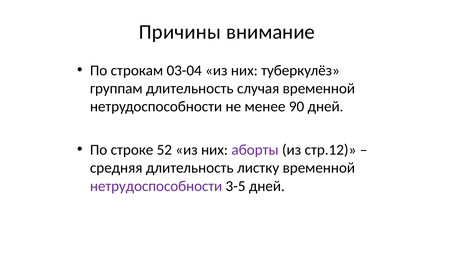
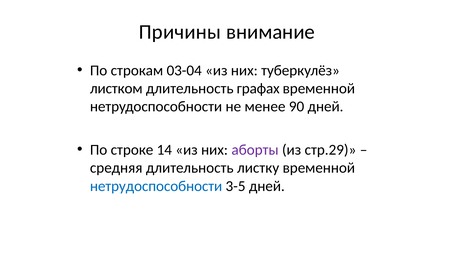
группам: группам -> листком (116, 89)
случая: случая -> графах (258, 89)
52: 52 -> 14 (164, 150)
стр.12: стр.12 -> стр.29 (330, 150)
нетрудоспособности colour: purple -> blue (156, 186)
